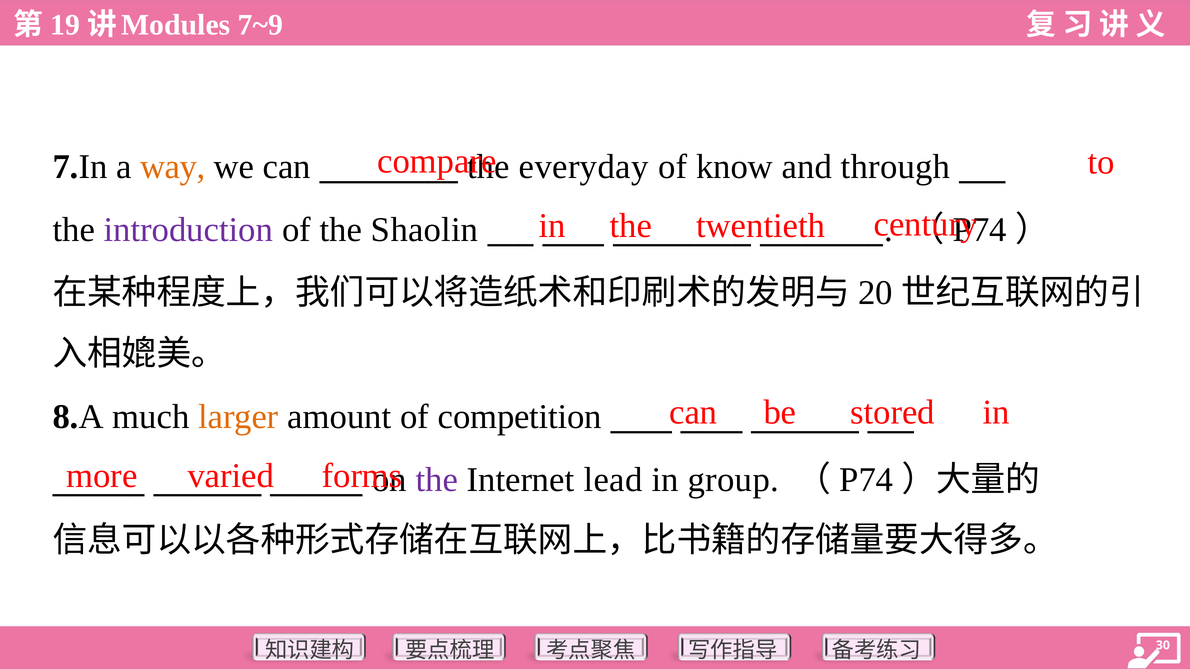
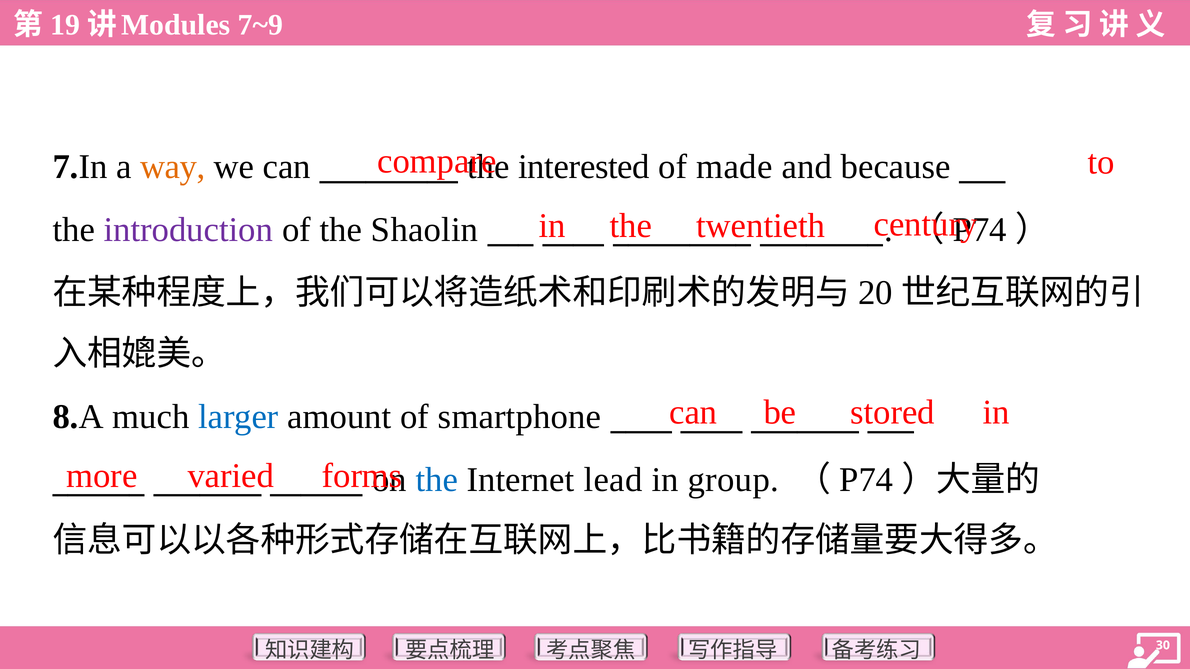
everyday: everyday -> interested (584, 167)
know: know -> made (734, 167)
through: through -> because (896, 167)
larger colour: orange -> blue (238, 417)
competition: competition -> smartphone (520, 417)
the colour: purple -> blue (437, 480)
